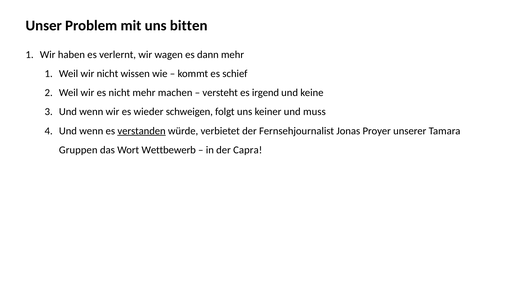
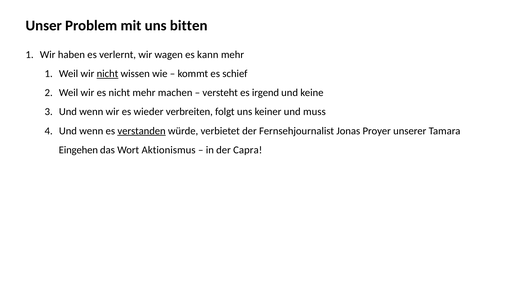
dann: dann -> kann (208, 55)
nicht underline: none -> present (107, 74)
schweigen: schweigen -> verbreiten (189, 112)
Gruppen: Gruppen -> Eingehen (78, 150)
Wettbewerb: Wettbewerb -> Aktionismus (169, 150)
